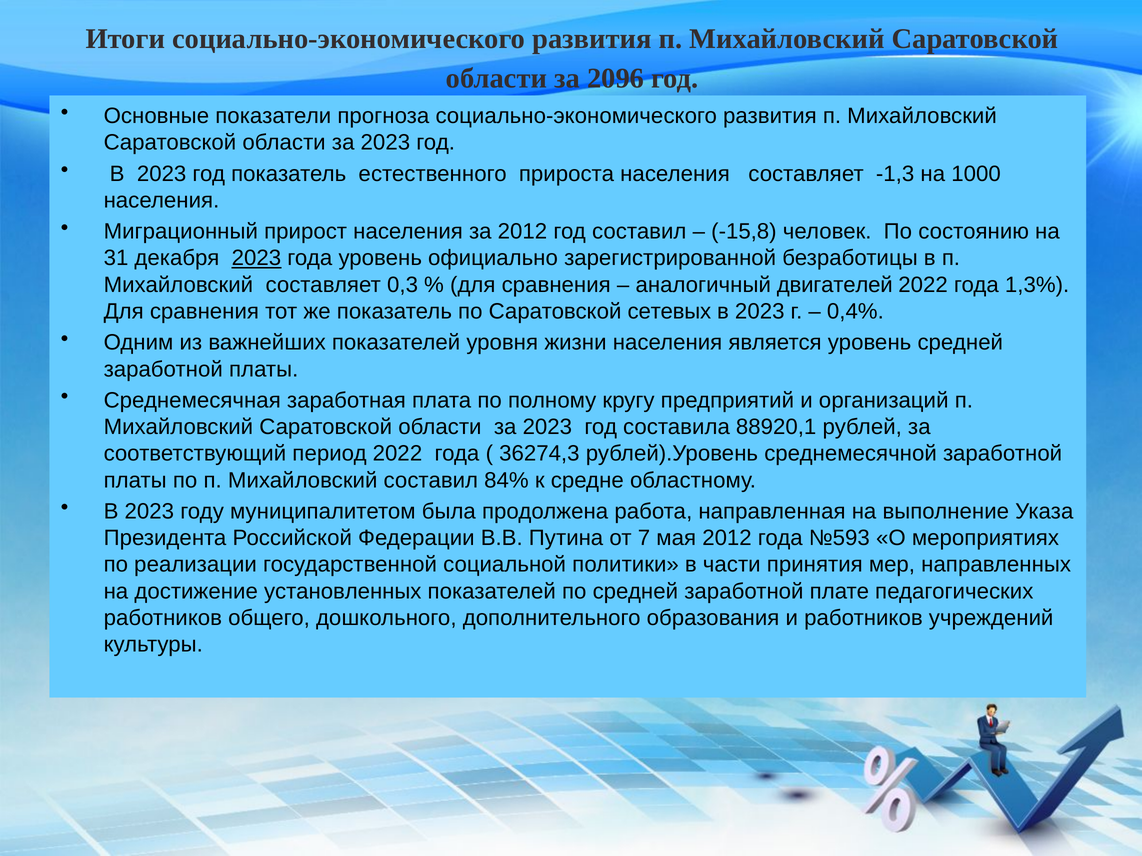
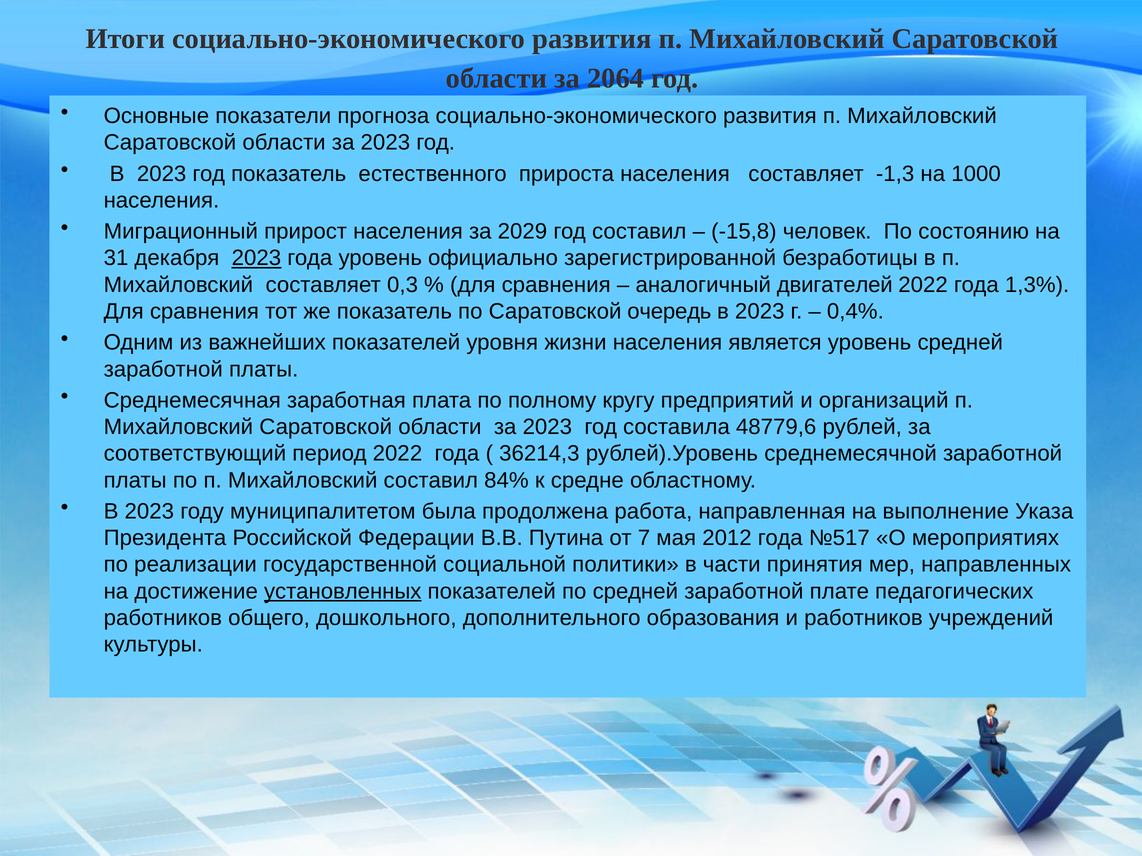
2096: 2096 -> 2064 (616, 78)
за 2012: 2012 -> 2029 (522, 232)
сетевых: сетевых -> очередь (669, 312)
88920,1: 88920,1 -> 48779,6 (776, 427)
36274,3: 36274,3 -> 36214,3 (539, 454)
№593: №593 -> №517 (839, 538)
установленных underline: none -> present (343, 592)
